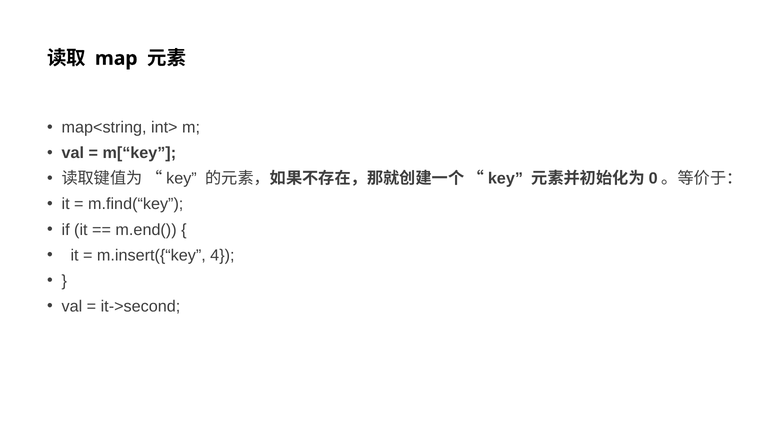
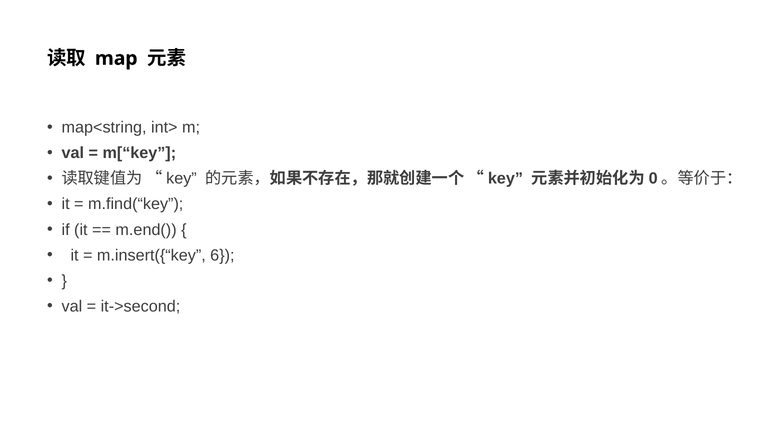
4: 4 -> 6 (222, 255)
